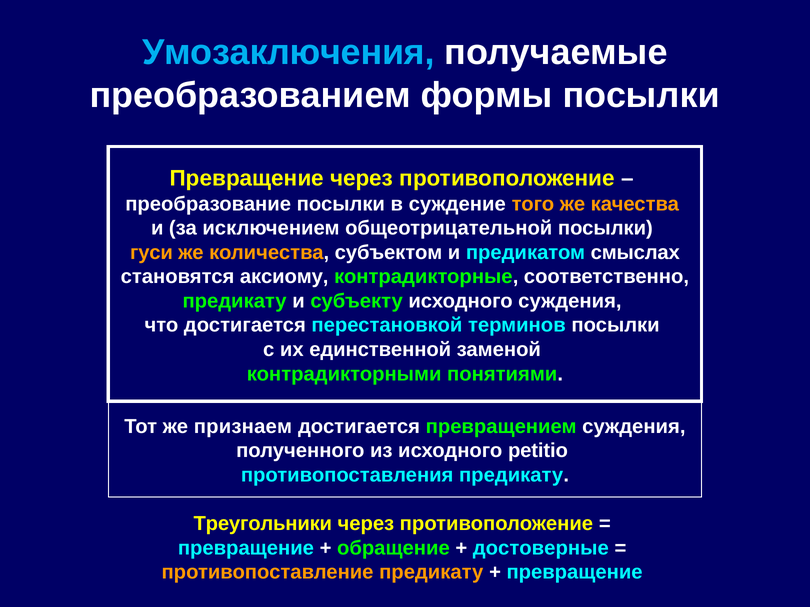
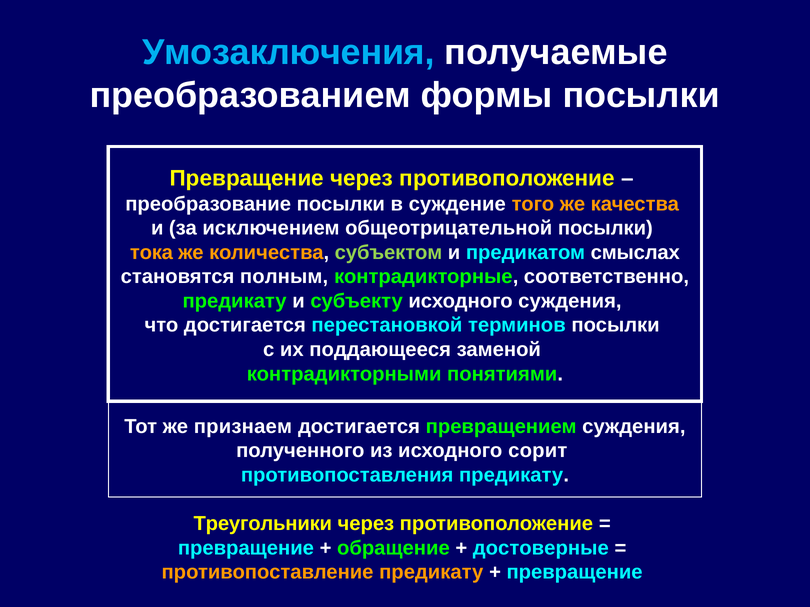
гуси: гуси -> тока (151, 253)
субъектом colour: white -> light green (388, 253)
аксиому: аксиому -> полным (284, 277)
единственной: единственной -> поддающееся (380, 350)
petitio: petitio -> сорит (538, 451)
